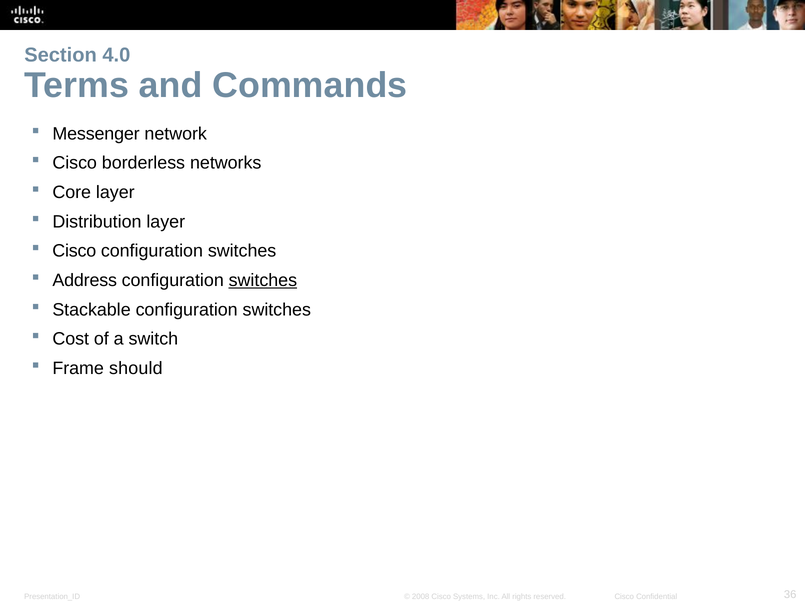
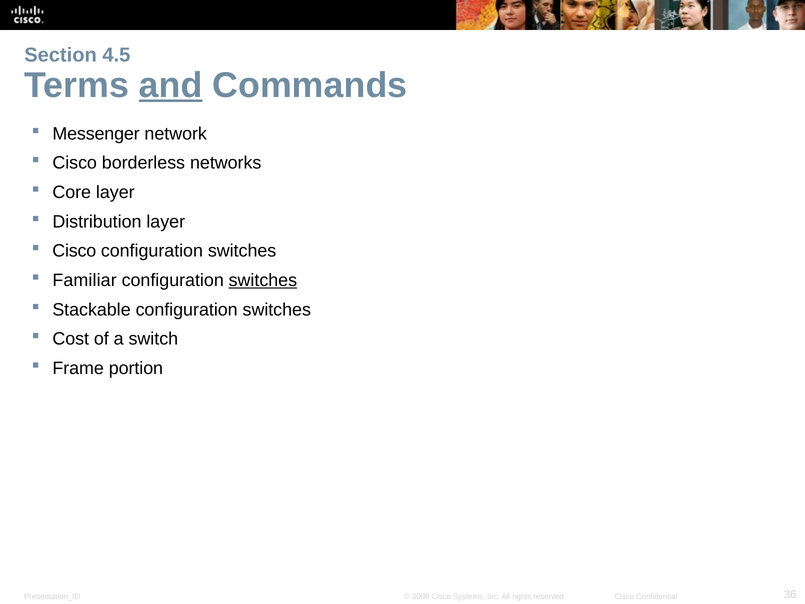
4.0: 4.0 -> 4.5 (116, 55)
and underline: none -> present (171, 85)
Address: Address -> Familiar (85, 280)
should: should -> portion (136, 368)
